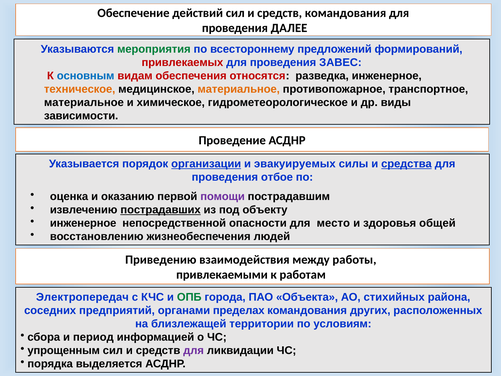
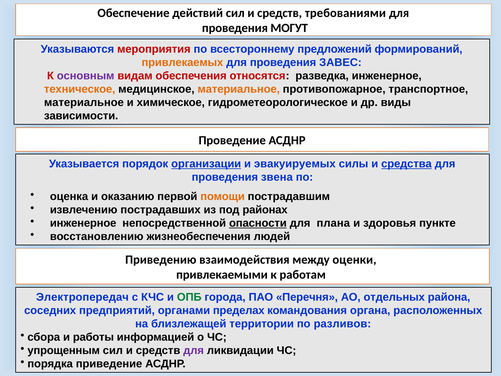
средств командования: командования -> требованиями (345, 13)
ДАЛЕЕ: ДАЛЕЕ -> МОГУТ (289, 28)
мероприятия colour: green -> red (154, 49)
привлекаемых colour: red -> orange (182, 62)
основным colour: blue -> purple (86, 76)
отбое: отбое -> звена (277, 177)
помощи colour: purple -> orange (223, 196)
пострадавших underline: present -> none (161, 210)
объекту: объекту -> районах (265, 210)
опасности underline: none -> present (258, 223)
место: место -> плана (333, 223)
общей: общей -> пункте (437, 223)
работы: работы -> оценки (354, 260)
Объекта: Объекта -> Перечня (307, 297)
стихийных: стихийных -> отдельных (394, 297)
других: других -> органа (370, 310)
условиям: условиям -> разливов (342, 324)
период: период -> работы (93, 337)
выделяется: выделяется -> приведение (109, 364)
